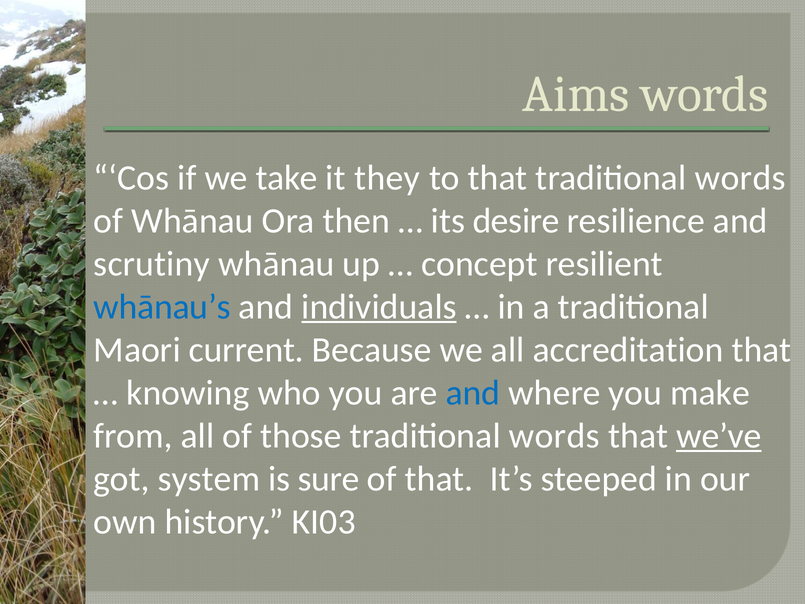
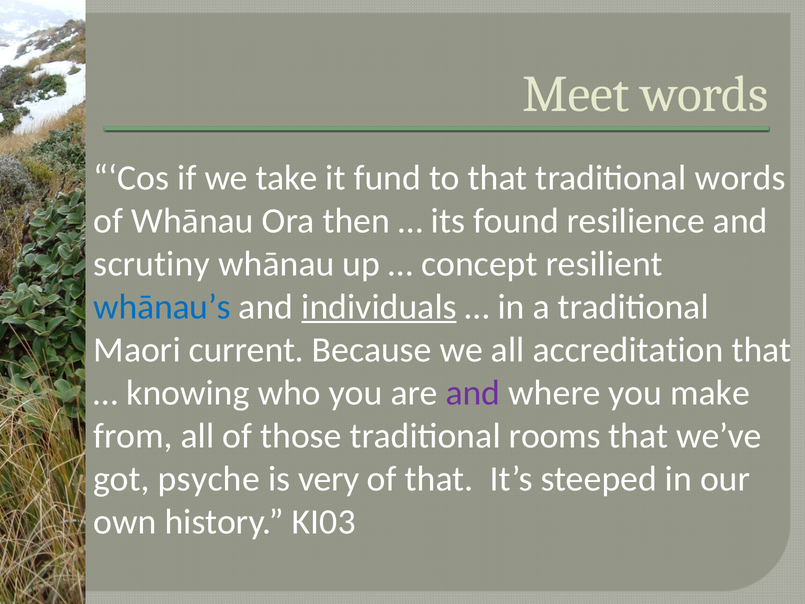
Aims: Aims -> Meet (576, 94)
they: they -> fund (387, 178)
desire: desire -> found (516, 221)
and colour: blue -> purple (473, 393)
those traditional words: words -> rooms (555, 436)
we’ve underline: present -> none (719, 436)
system: system -> psyche (209, 479)
sure: sure -> very (329, 479)
